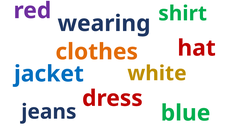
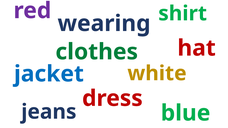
clothes colour: orange -> green (97, 52)
